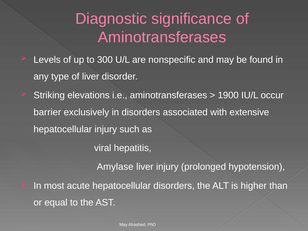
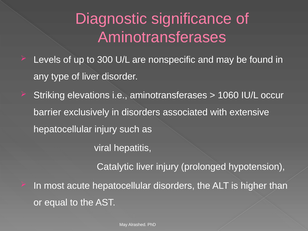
1900: 1900 -> 1060 (228, 95)
Amylase: Amylase -> Catalytic (115, 167)
